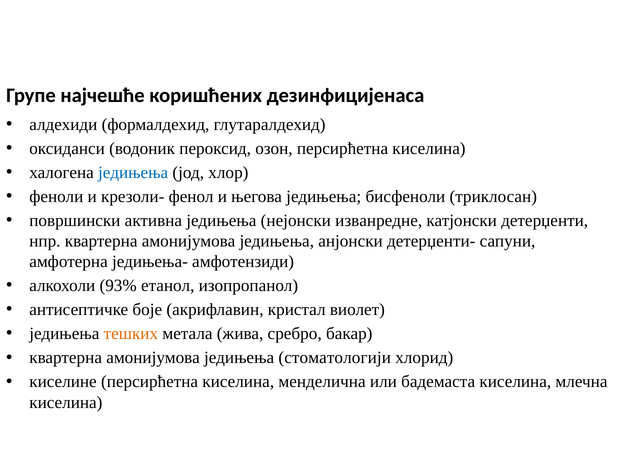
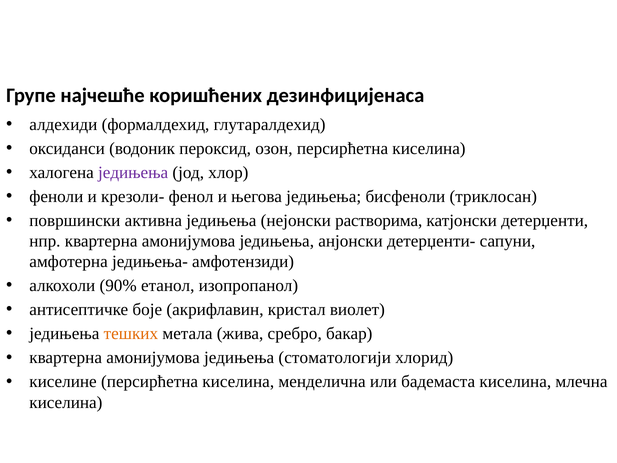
једињења colour: blue -> purple (133, 172)
изванредне: изванредне -> растворима (379, 220)
93%: 93% -> 90% (118, 286)
